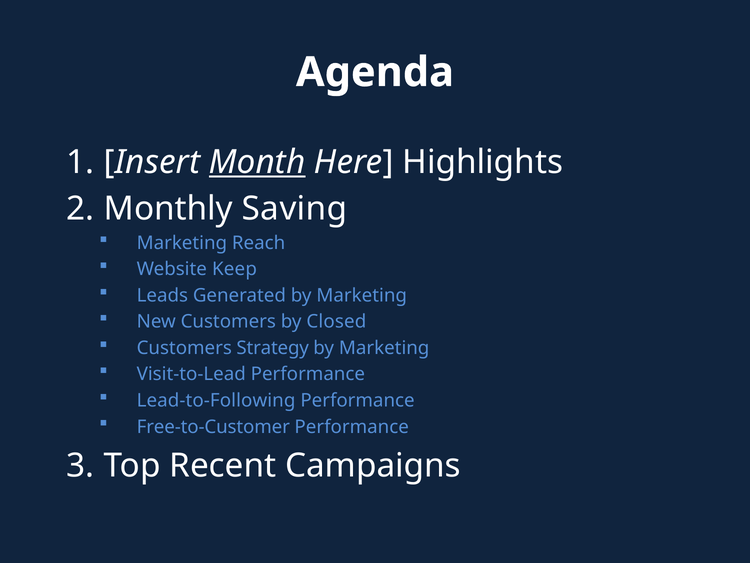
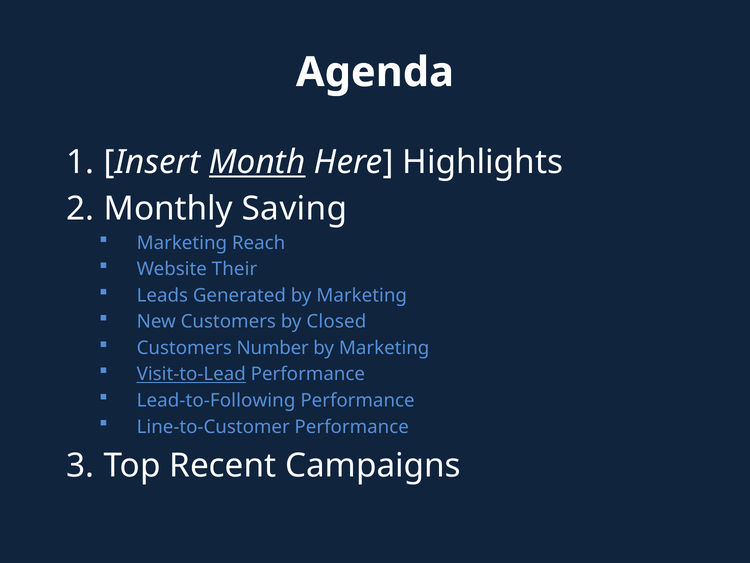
Keep: Keep -> Their (235, 269)
Strategy: Strategy -> Number (273, 348)
Visit-to-Lead underline: none -> present (191, 374)
Free-to-Customer: Free-to-Customer -> Line-to-Customer (213, 426)
